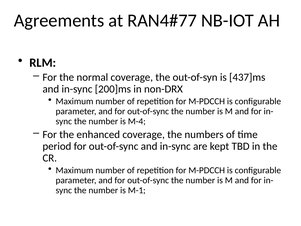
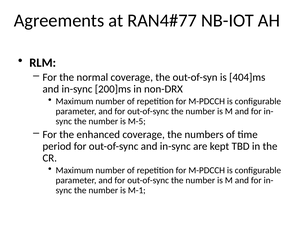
437]ms: 437]ms -> 404]ms (247, 77)
M-4: M-4 -> M-5 (137, 121)
